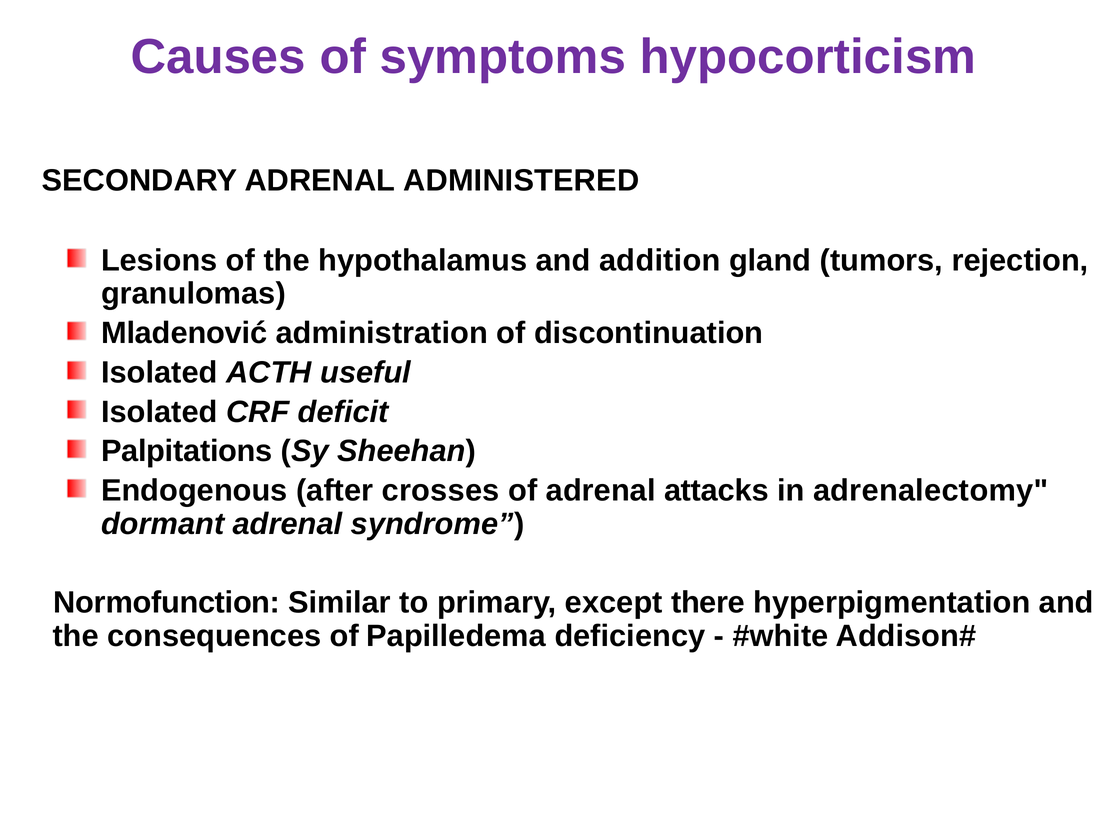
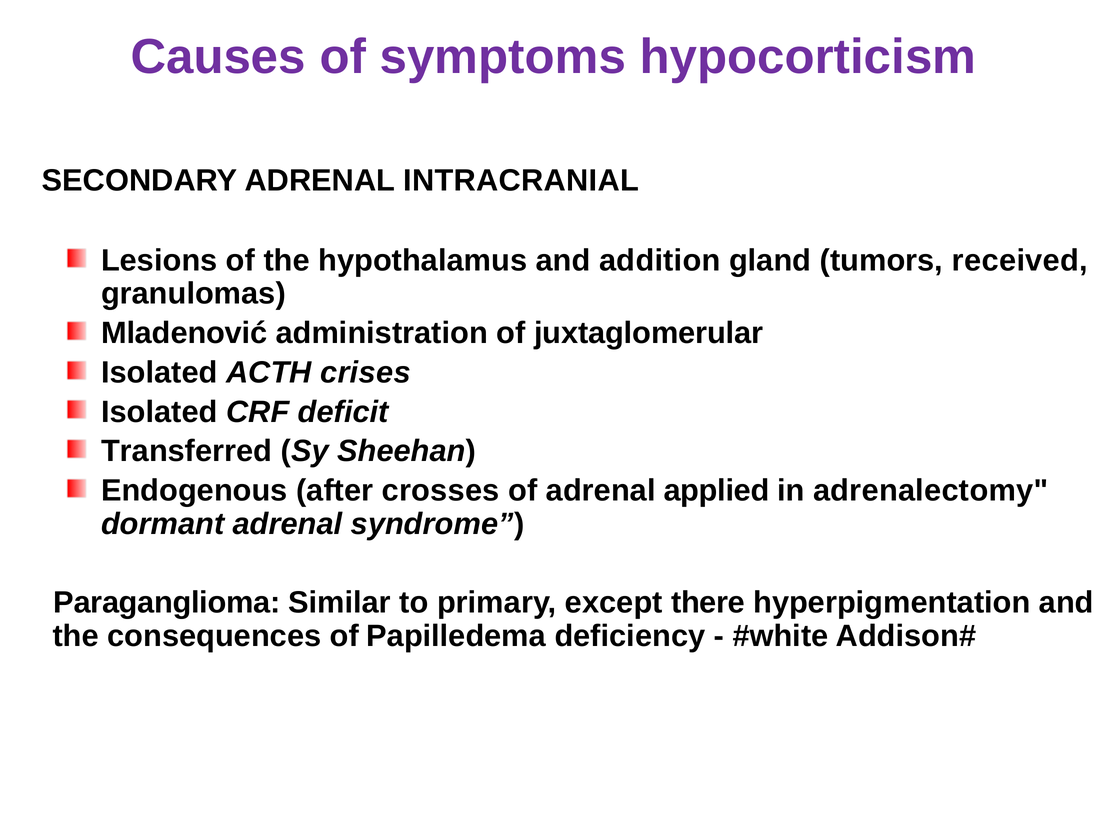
ADMINISTERED: ADMINISTERED -> INTRACRANIAL (521, 180)
rejection: rejection -> received (1020, 261)
discontinuation: discontinuation -> juxtaglomerular (649, 333)
useful: useful -> crises (365, 373)
Palpitations: Palpitations -> Transferred (187, 451)
attacks: attacks -> applied (716, 491)
Normofunction: Normofunction -> Paraganglioma (167, 603)
